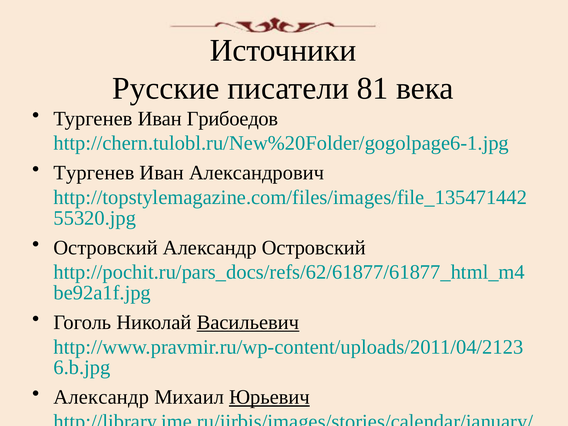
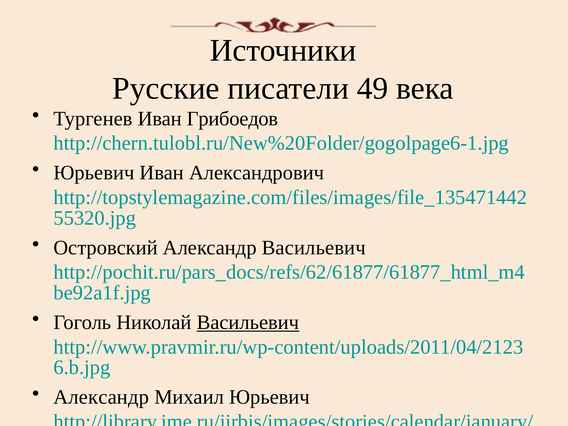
81: 81 -> 49 (373, 88)
Тургенев: Тургенев -> Юрьевич (94, 173)
Александр Островский: Островский -> Васильевич (314, 248)
Юрьевич underline: present -> none (269, 397)
